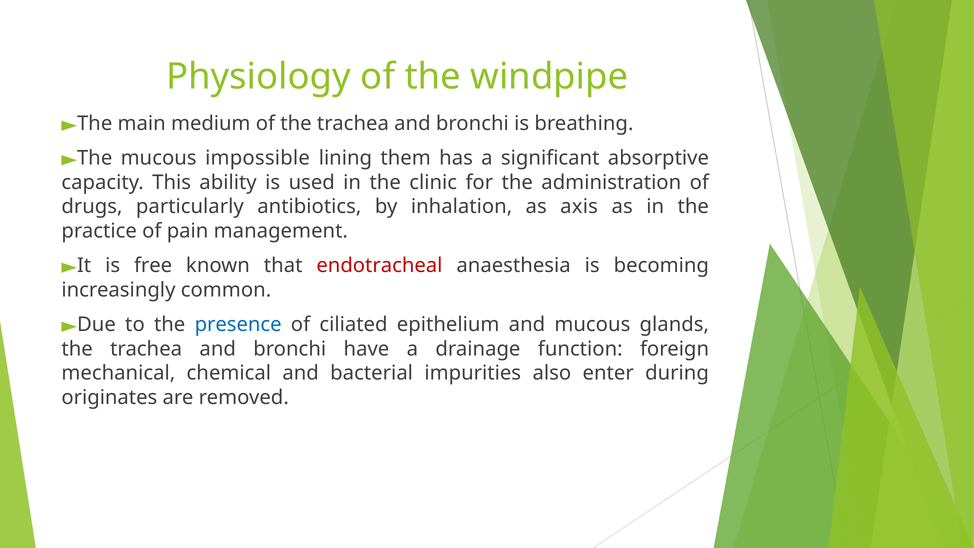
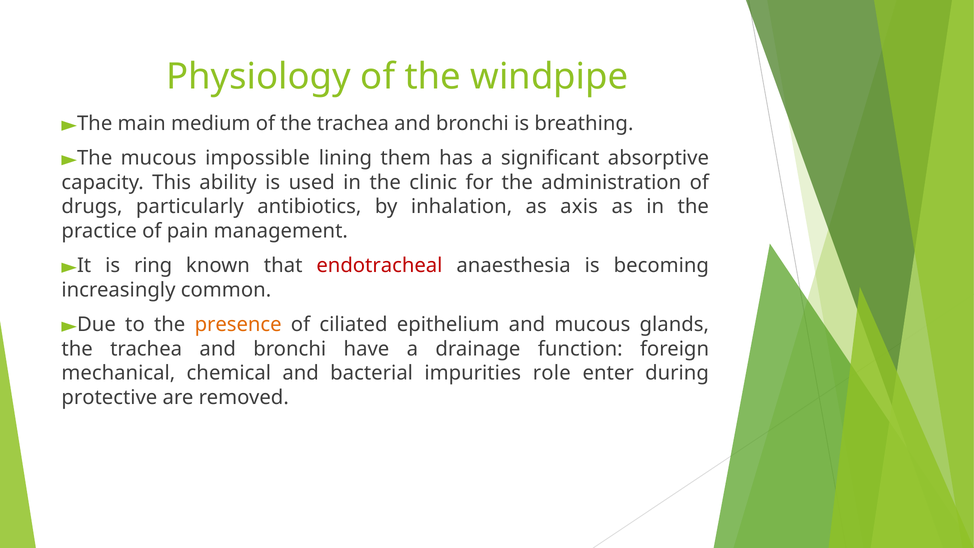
free: free -> ring (153, 266)
presence colour: blue -> orange (238, 324)
also: also -> role (552, 373)
originates: originates -> protective (109, 397)
